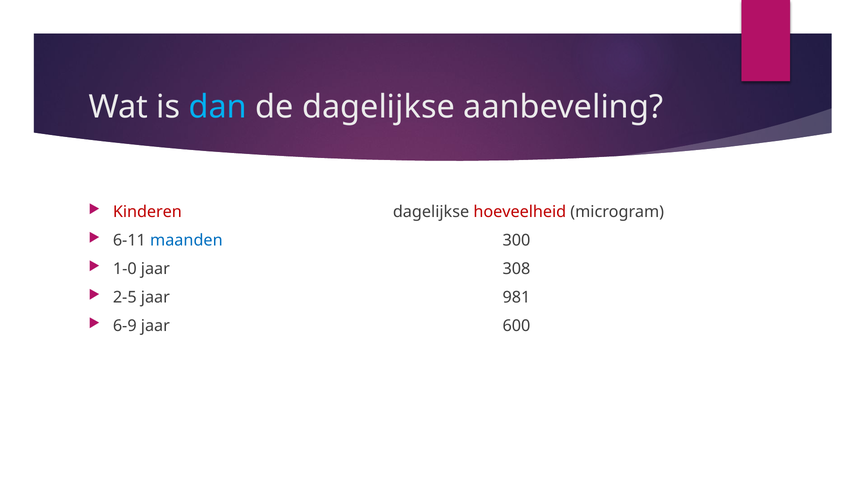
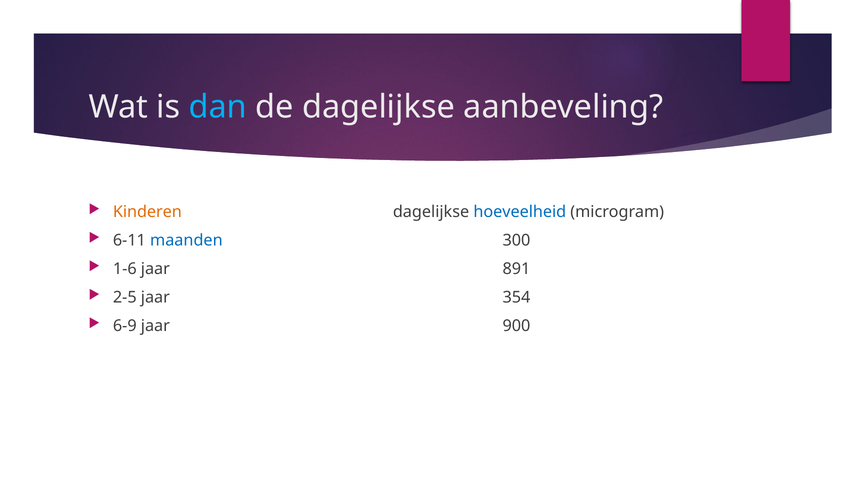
Kinderen colour: red -> orange (147, 212)
hoeveelheid colour: red -> blue (520, 212)
1-0: 1-0 -> 1-6 (125, 269)
308: 308 -> 891 (516, 269)
981: 981 -> 354 (516, 297)
600: 600 -> 900 (516, 326)
